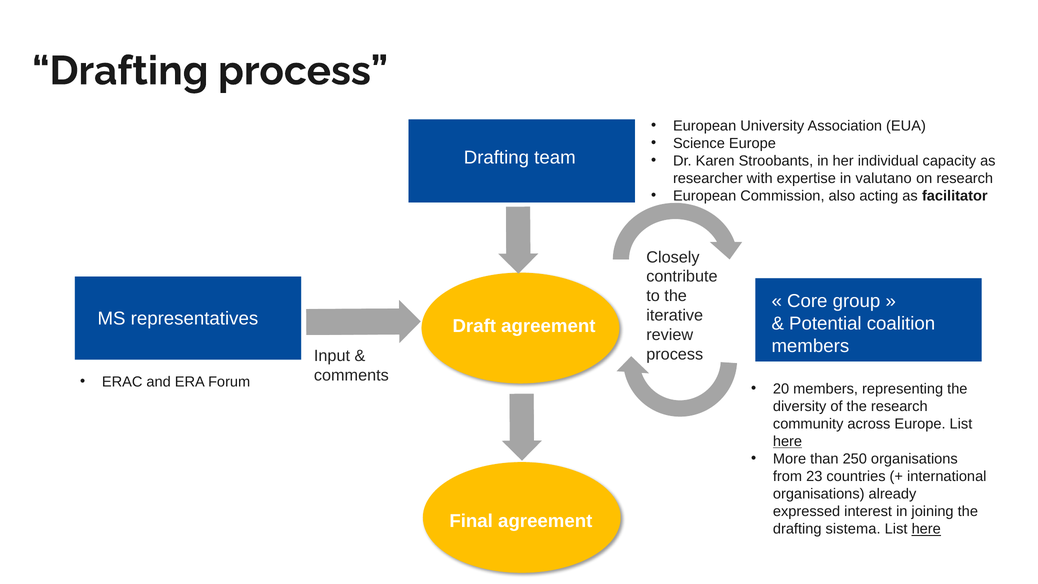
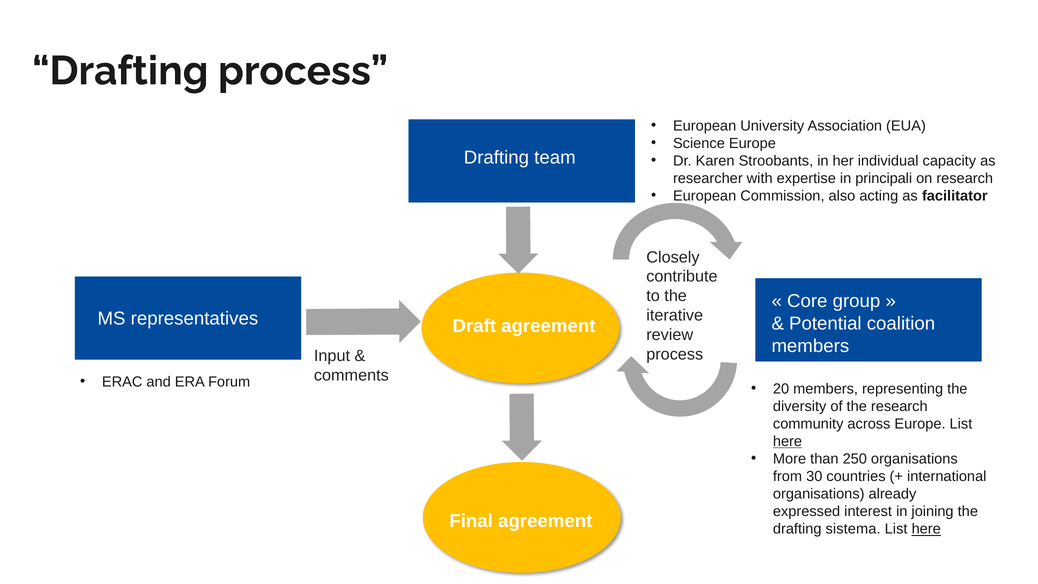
valutano: valutano -> principali (884, 178)
23: 23 -> 30 (814, 476)
